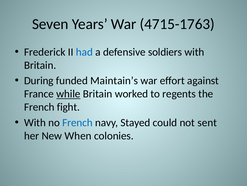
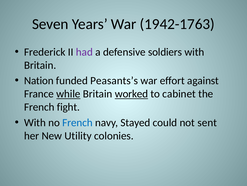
4715-1763: 4715-1763 -> 1942-1763 (177, 24)
had colour: blue -> purple (84, 52)
During: During -> Nation (39, 80)
Maintain’s: Maintain’s -> Peasants’s (114, 80)
worked underline: none -> present (131, 94)
regents: regents -> cabinet (179, 94)
When: When -> Utility (78, 135)
